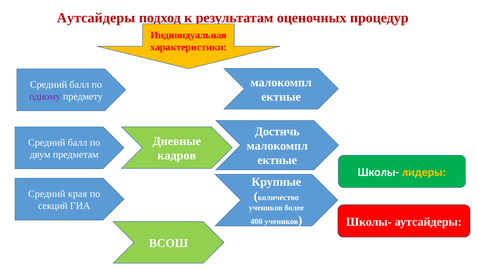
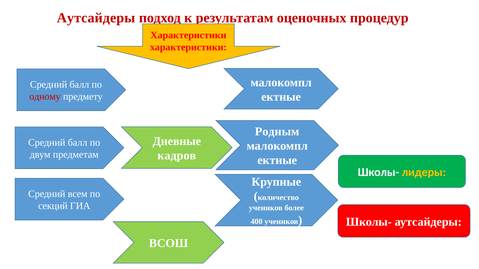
Индивидуальная: Индивидуальная -> Характеристики (188, 35)
одному colour: purple -> red (45, 97)
Достичь: Достичь -> Родным (277, 132)
края: края -> всем (78, 194)
